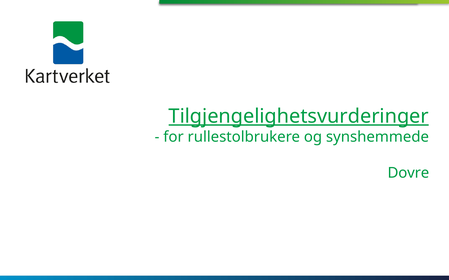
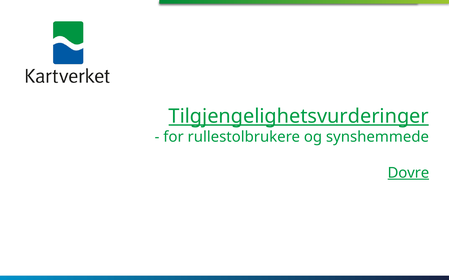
Dovre underline: none -> present (408, 173)
